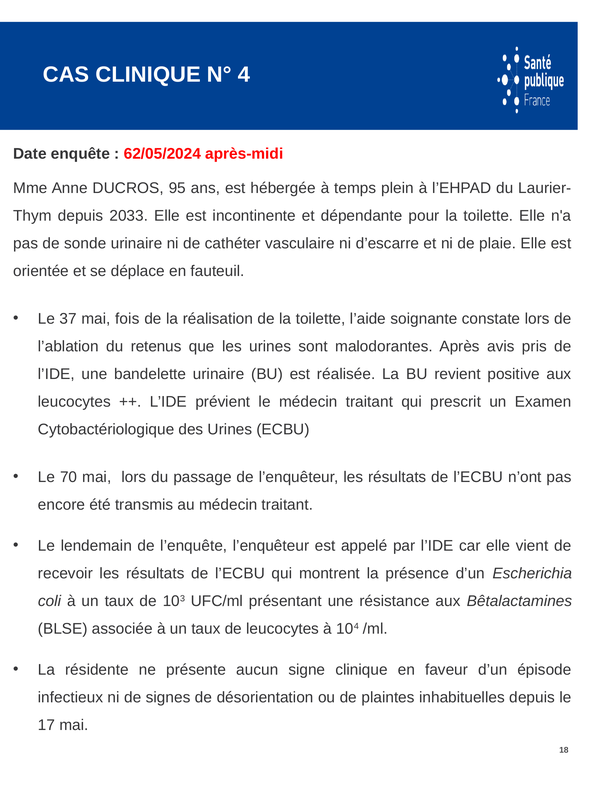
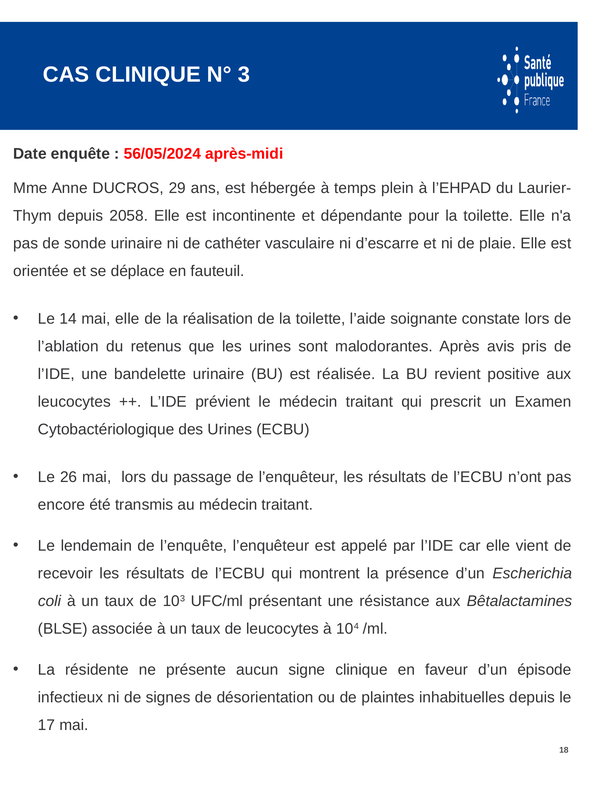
4: 4 -> 3 (244, 74)
62/05/2024: 62/05/2024 -> 56/05/2024 (162, 154)
95: 95 -> 29 (177, 188)
2033: 2033 -> 2058 (129, 216)
37: 37 -> 14 (68, 319)
mai fois: fois -> elle (127, 319)
70: 70 -> 26 (69, 477)
